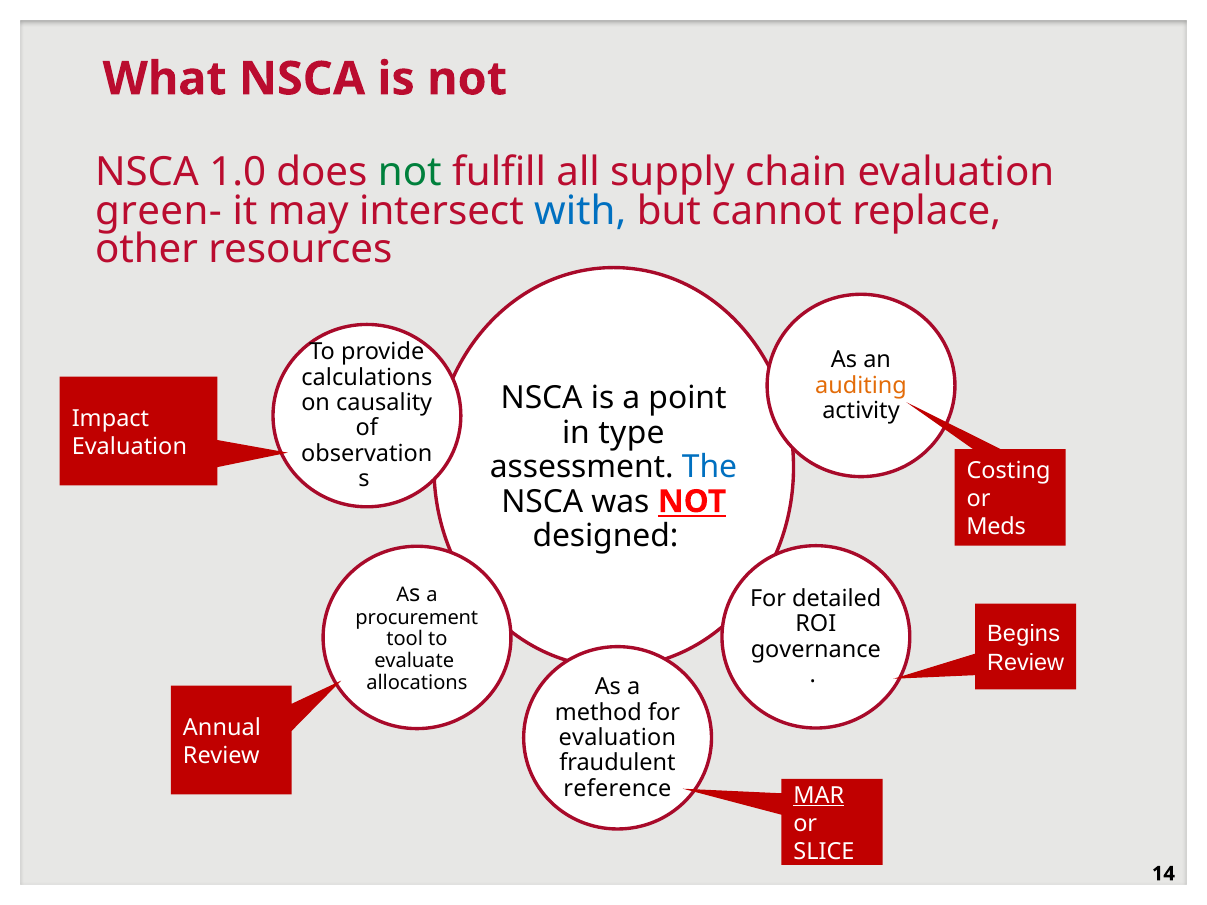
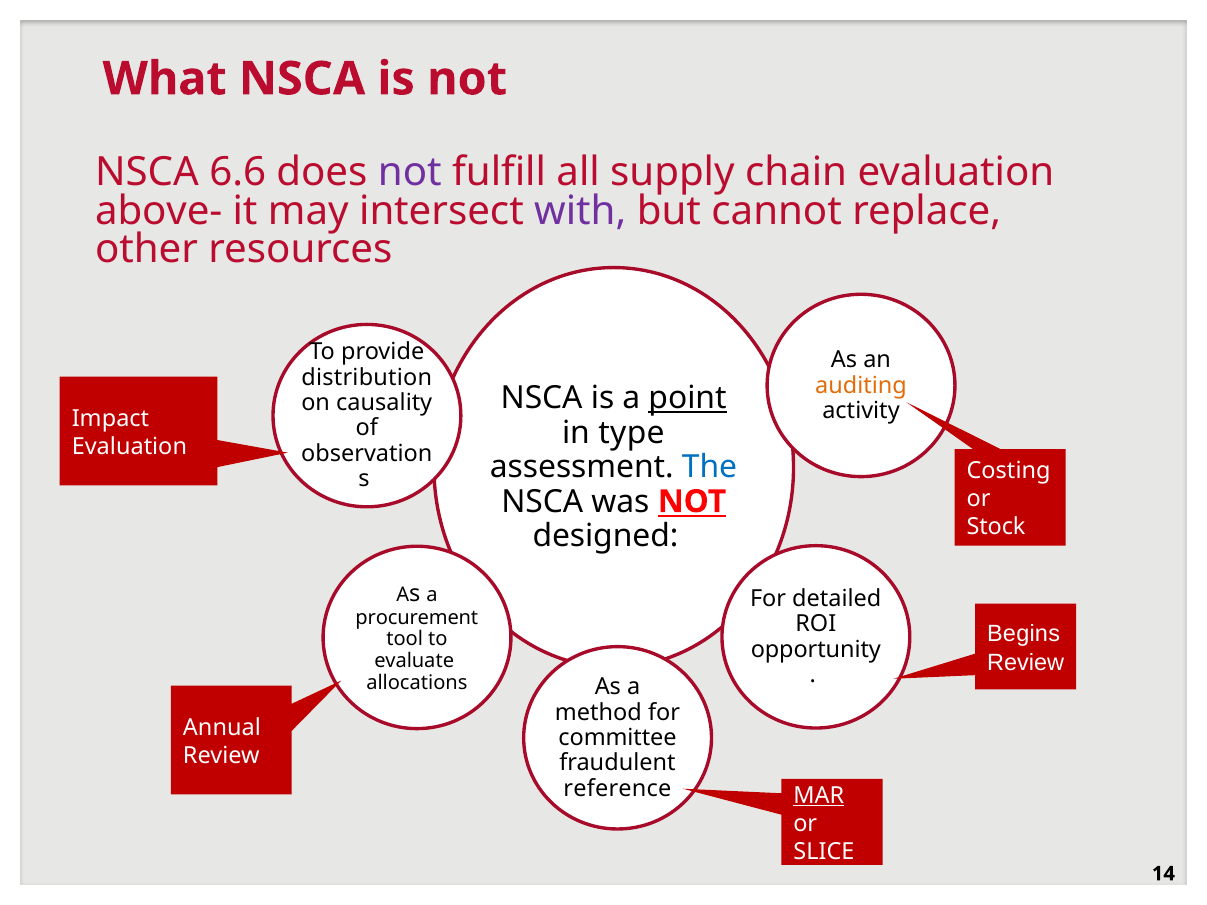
1.0: 1.0 -> 6.6 (238, 172)
not colour: green -> purple (410, 172)
green-: green- -> above- (159, 211)
with colour: blue -> purple (580, 211)
calculations: calculations -> distribution (367, 377)
point underline: none -> present (688, 398)
Meds: Meds -> Stock (996, 527)
governance: governance -> opportunity (816, 650)
evaluation: evaluation -> committee (618, 738)
